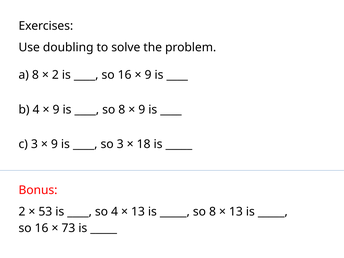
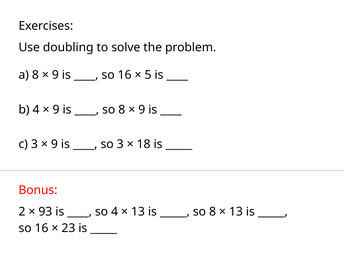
2: 2 -> 9 (55, 75)
9: 9 -> 5 (148, 75)
53: 53 -> 93 (45, 212)
73: 73 -> 23 (68, 228)
